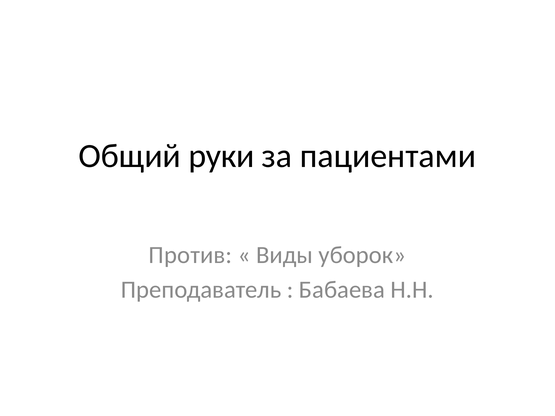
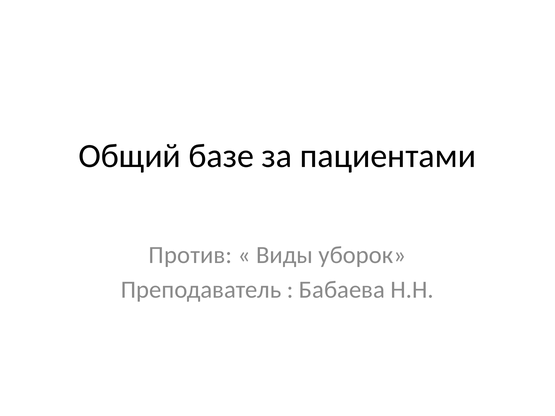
руки: руки -> базе (221, 156)
